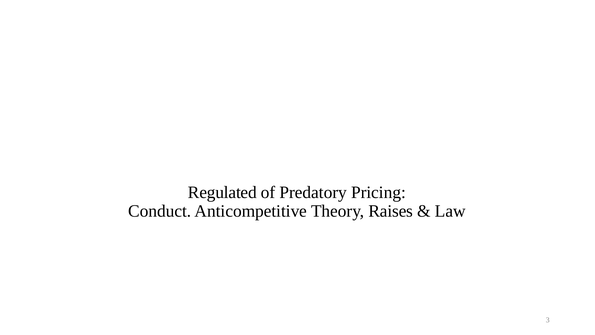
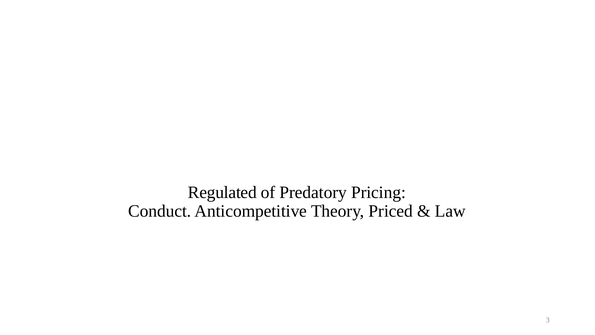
Raises: Raises -> Priced (391, 211)
